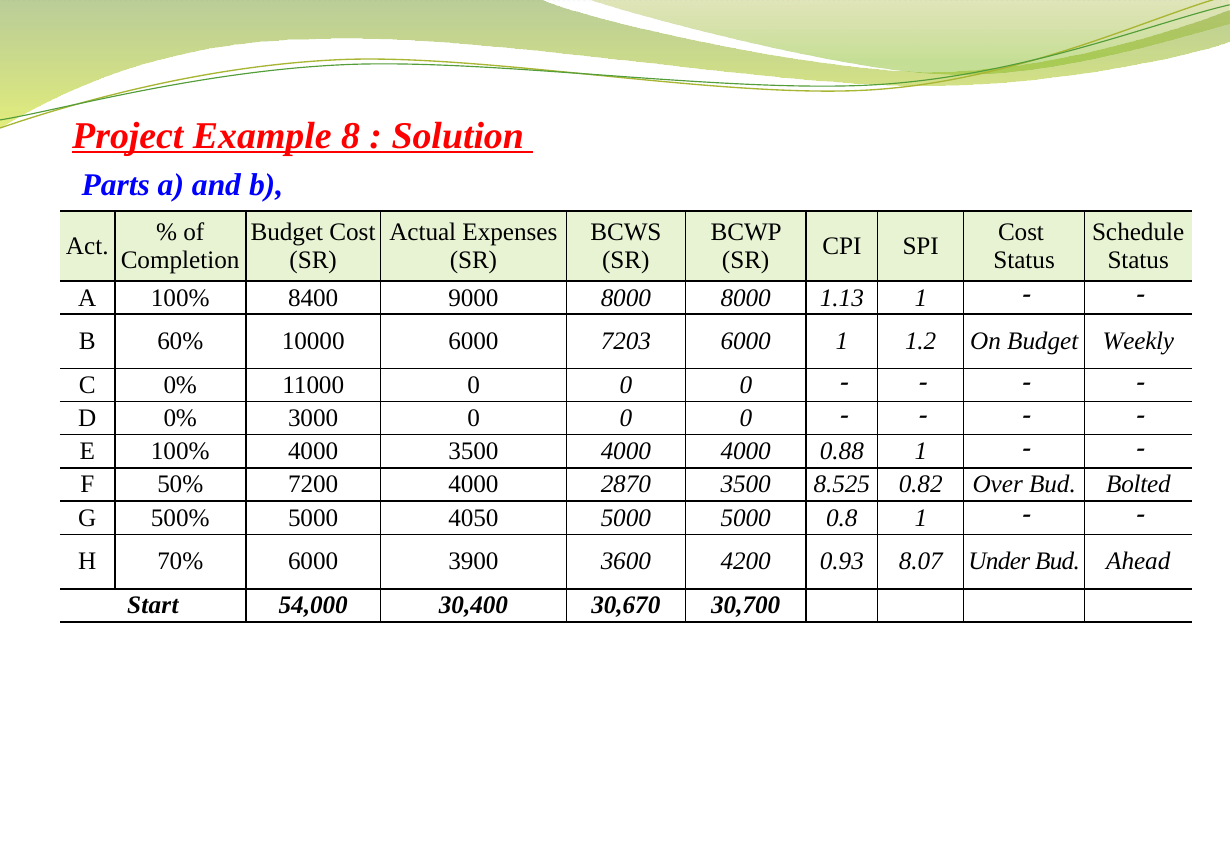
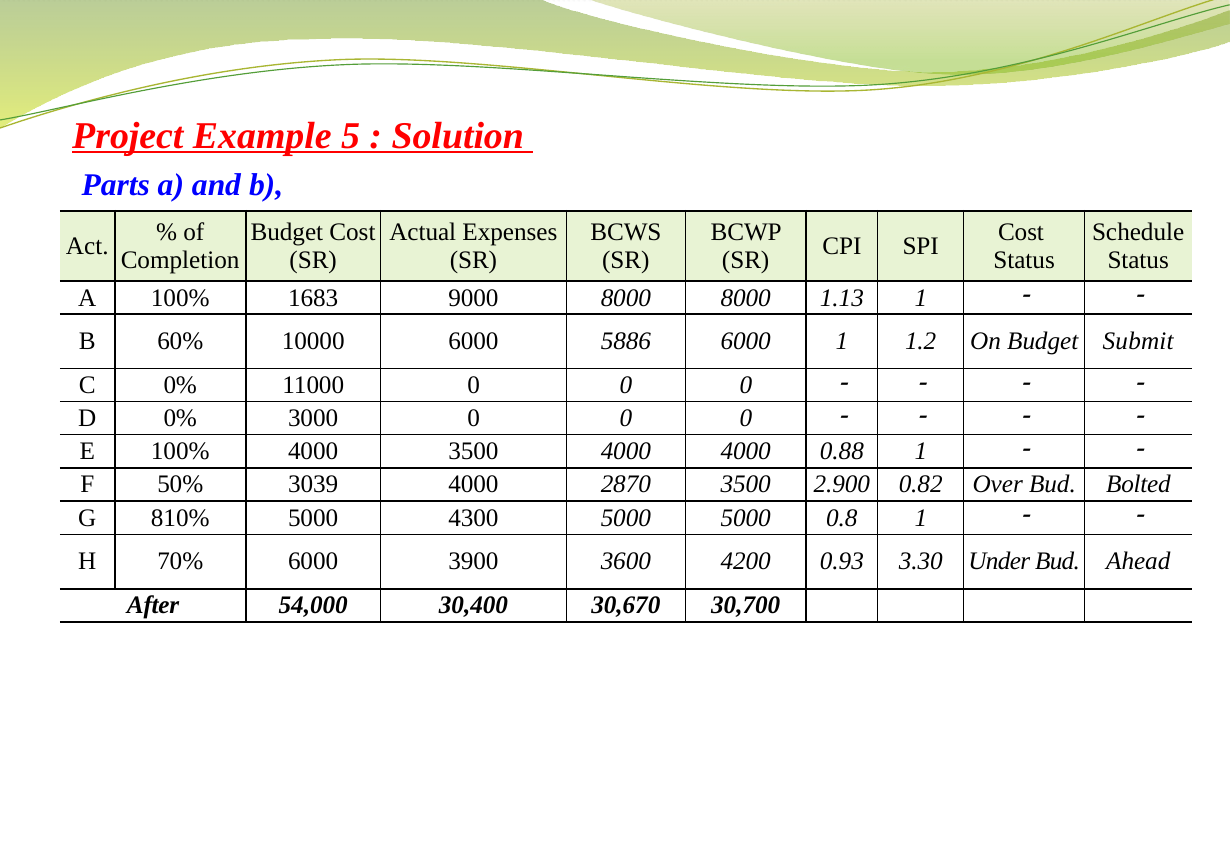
8: 8 -> 5 (351, 136)
8400: 8400 -> 1683 (313, 298)
7203: 7203 -> 5886 (626, 342)
Weekly: Weekly -> Submit (1138, 342)
7200: 7200 -> 3039 (313, 485)
8.525: 8.525 -> 2.900 (842, 485)
500%: 500% -> 810% (180, 518)
4050: 4050 -> 4300 (473, 518)
8.07: 8.07 -> 3.30 (921, 562)
Start: Start -> After (153, 606)
